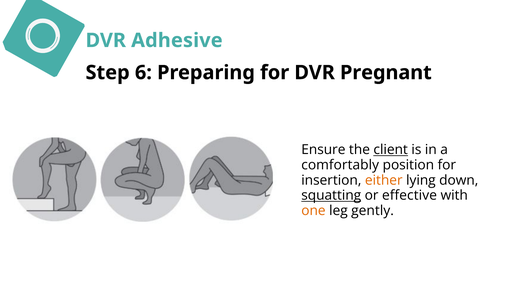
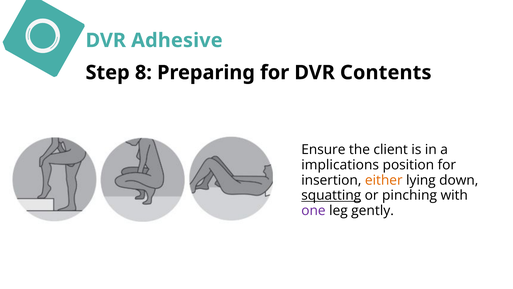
6: 6 -> 8 (143, 72)
Pregnant: Pregnant -> Contents (386, 72)
client underline: present -> none (391, 149)
comfortably: comfortably -> implications (340, 165)
effective: effective -> pinching (410, 195)
one colour: orange -> purple (313, 210)
